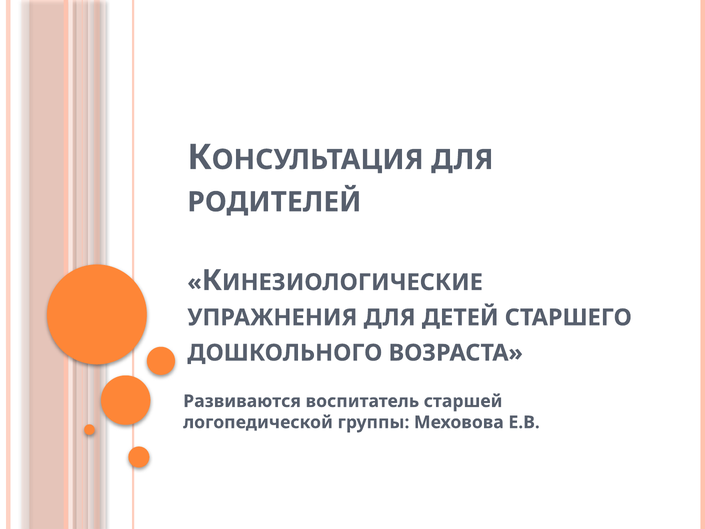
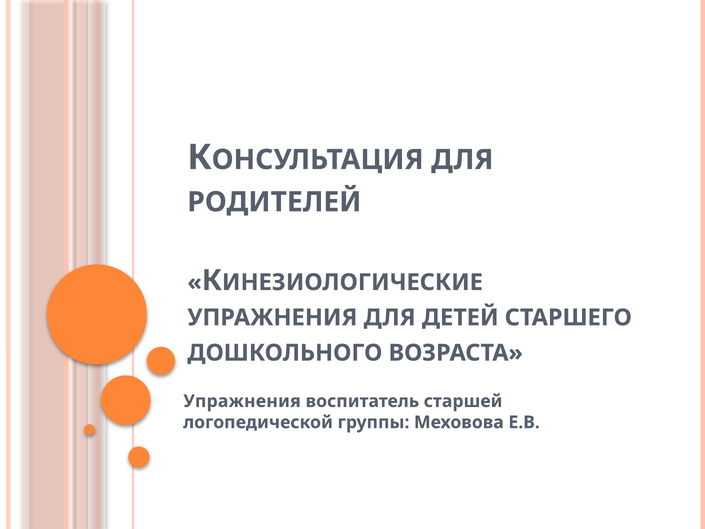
Развиваются: Развиваются -> Упражнения (242, 401)
